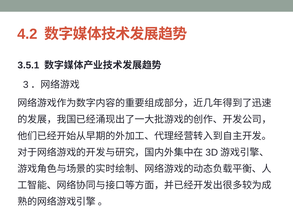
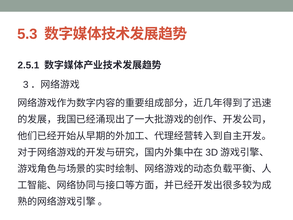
4.2: 4.2 -> 5.3 (27, 34)
3.5.1: 3.5.1 -> 2.5.1 (28, 65)
